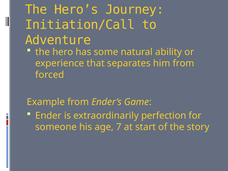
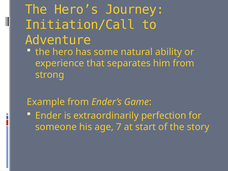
forced: forced -> strong (50, 75)
